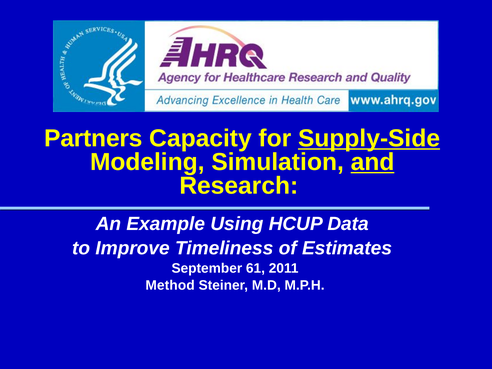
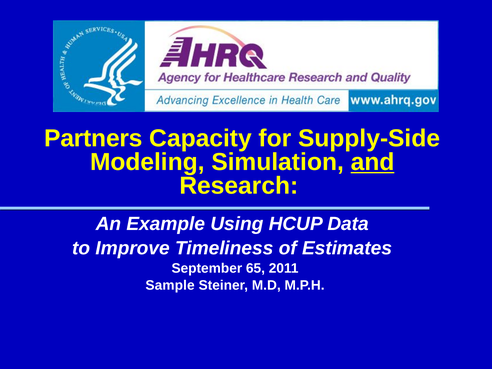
Supply-Side underline: present -> none (369, 138)
61: 61 -> 65 (255, 268)
Method: Method -> Sample (170, 285)
